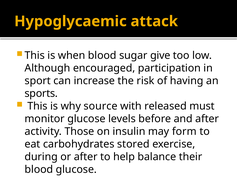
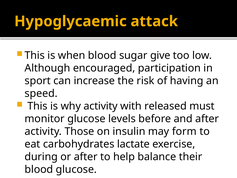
sports: sports -> speed (41, 93)
why source: source -> activity (101, 106)
stored: stored -> lactate (133, 144)
